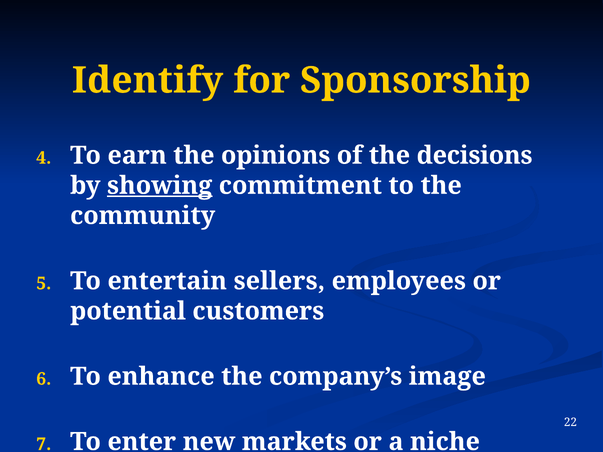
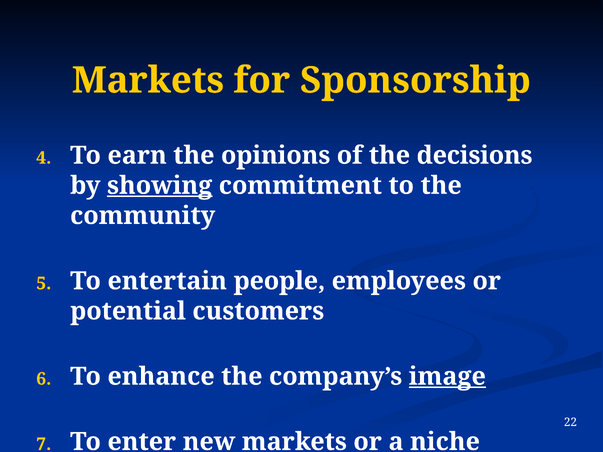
Identify: Identify -> Markets (148, 80)
sellers: sellers -> people (279, 281)
image underline: none -> present (447, 377)
